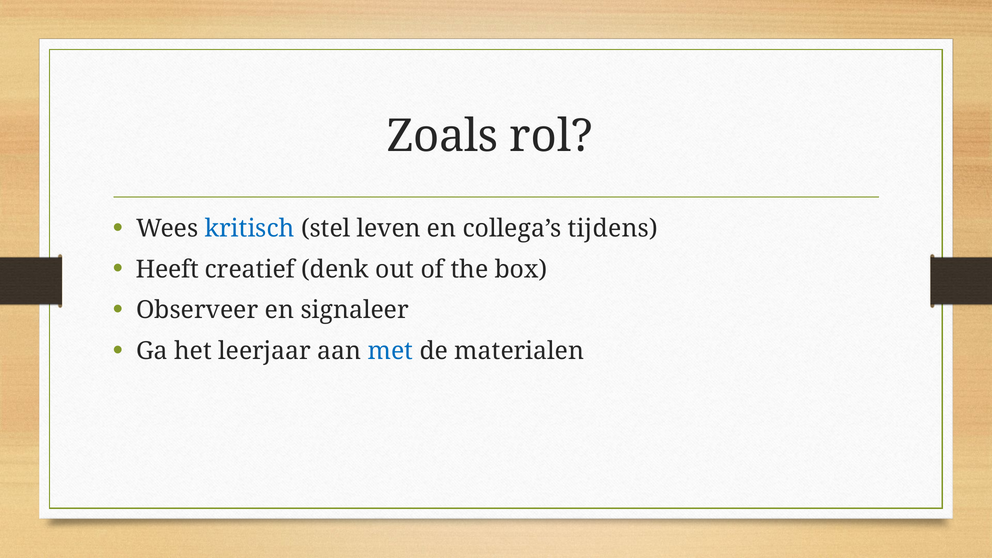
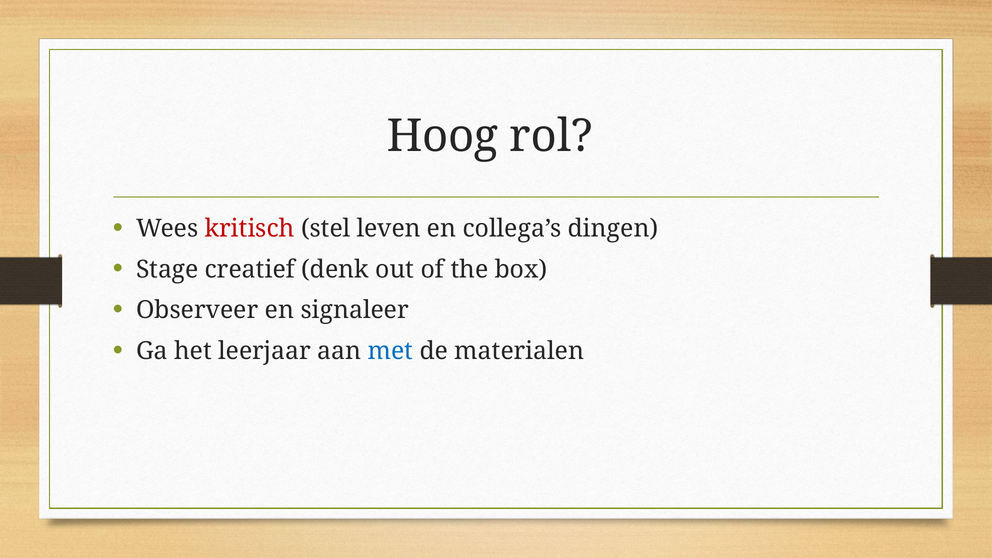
Zoals: Zoals -> Hoog (443, 136)
kritisch colour: blue -> red (250, 228)
tijdens: tijdens -> dingen (613, 228)
Heeft: Heeft -> Stage (167, 269)
